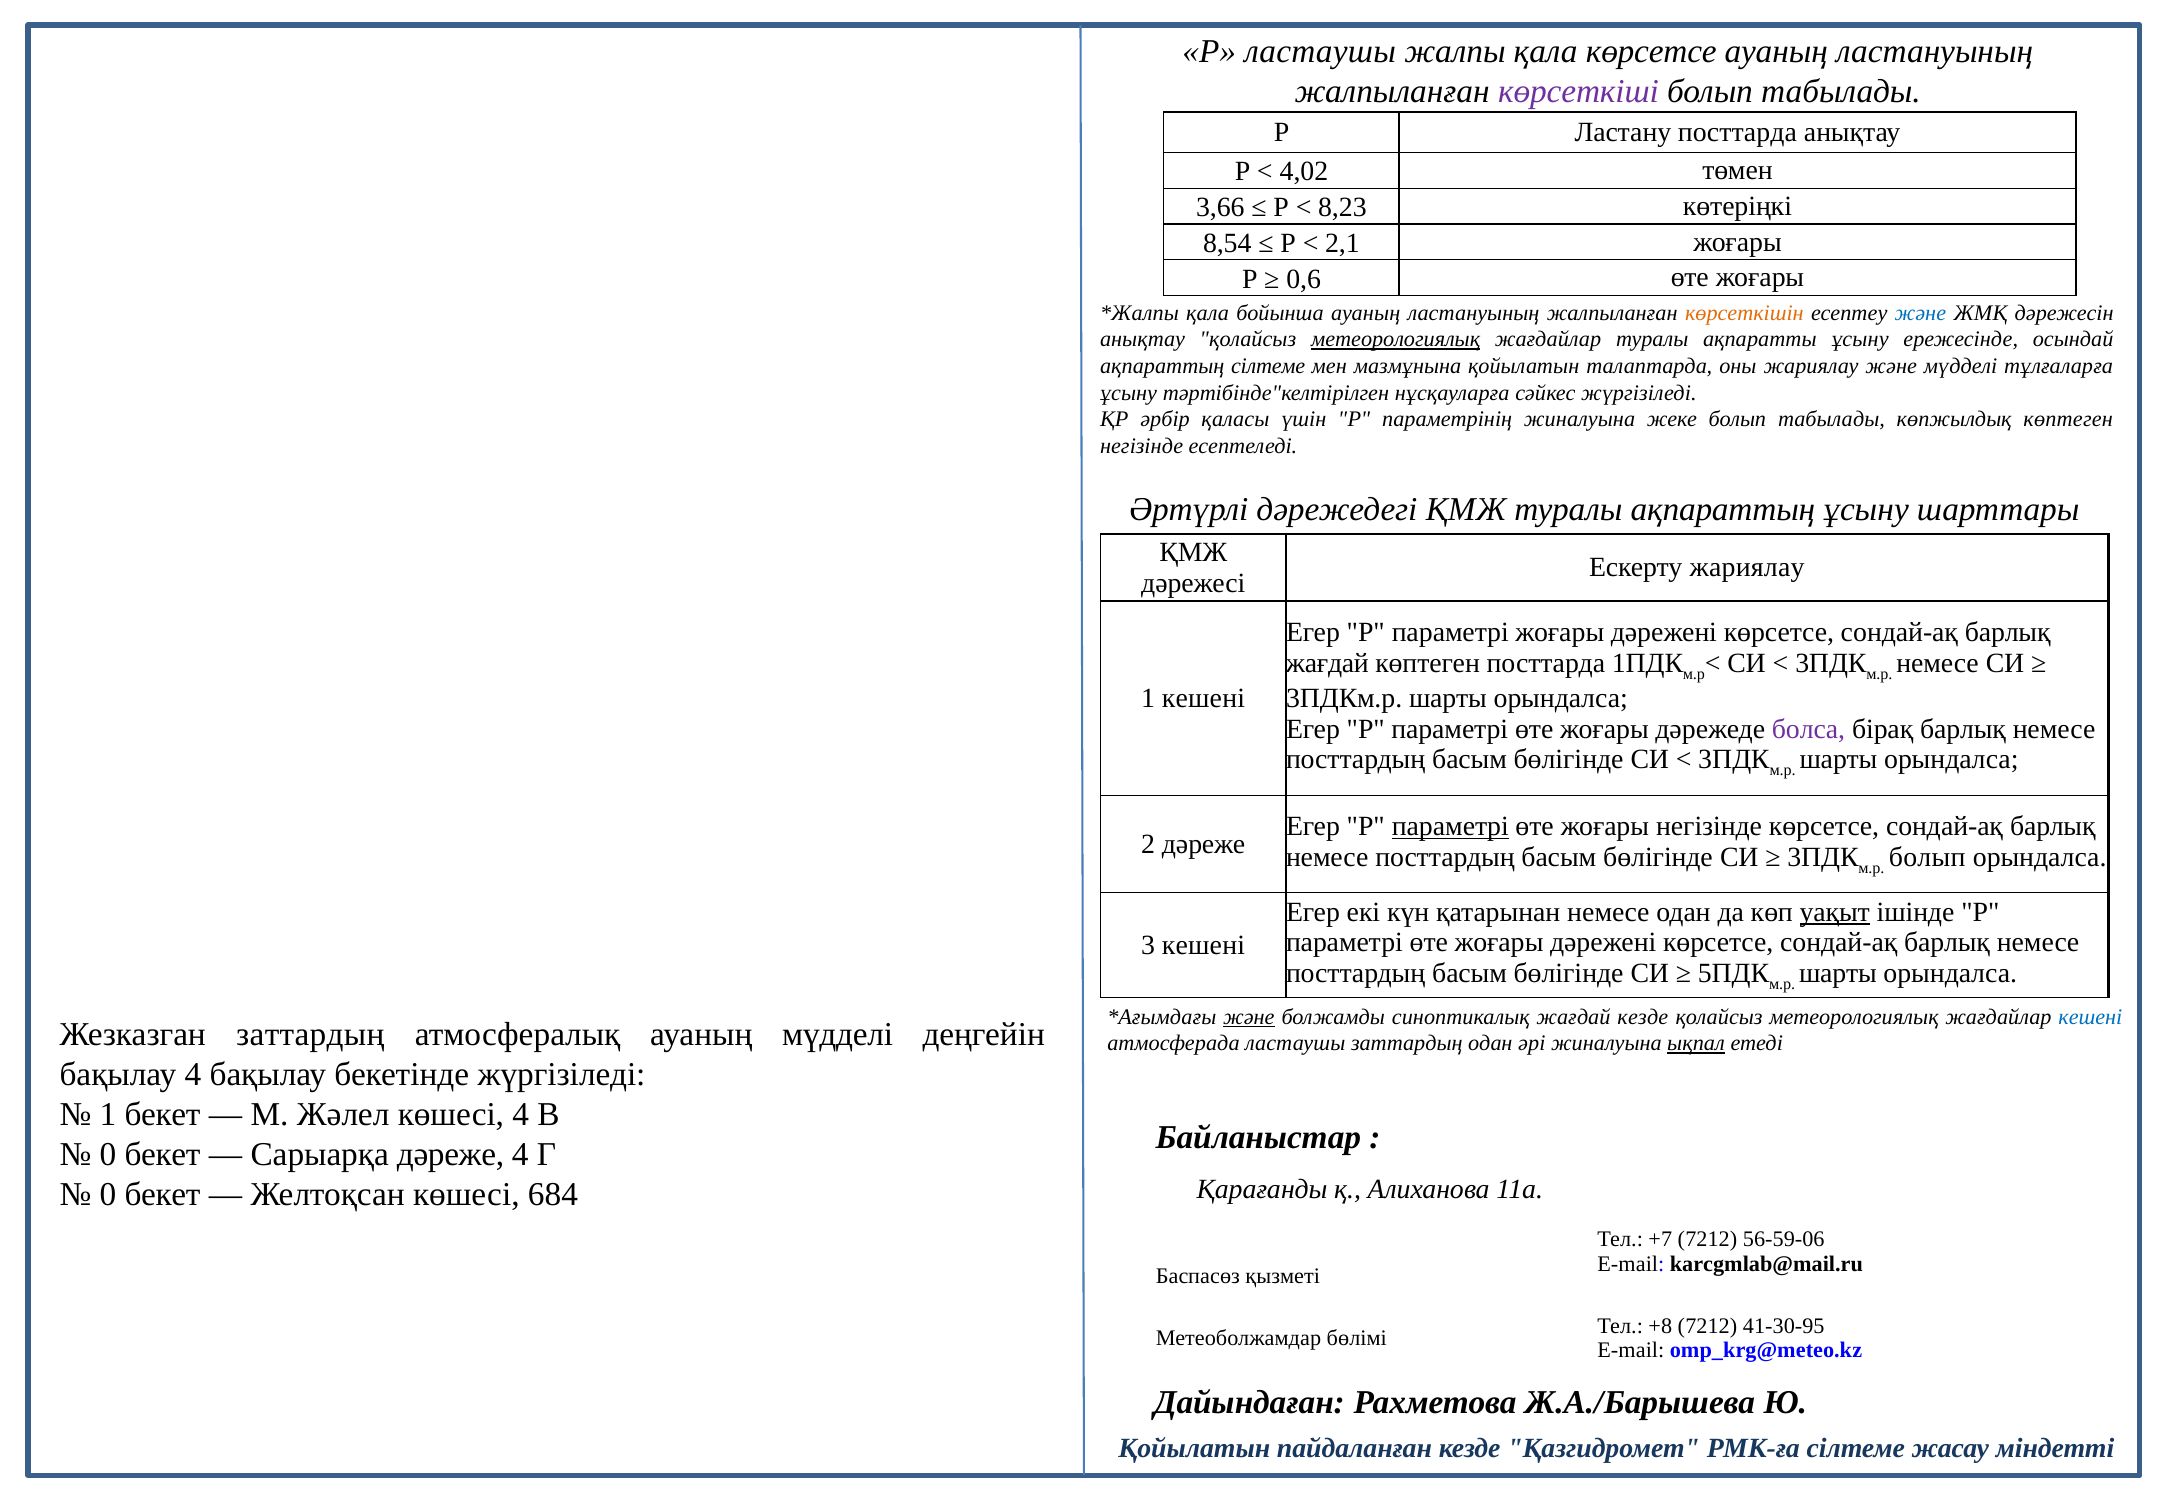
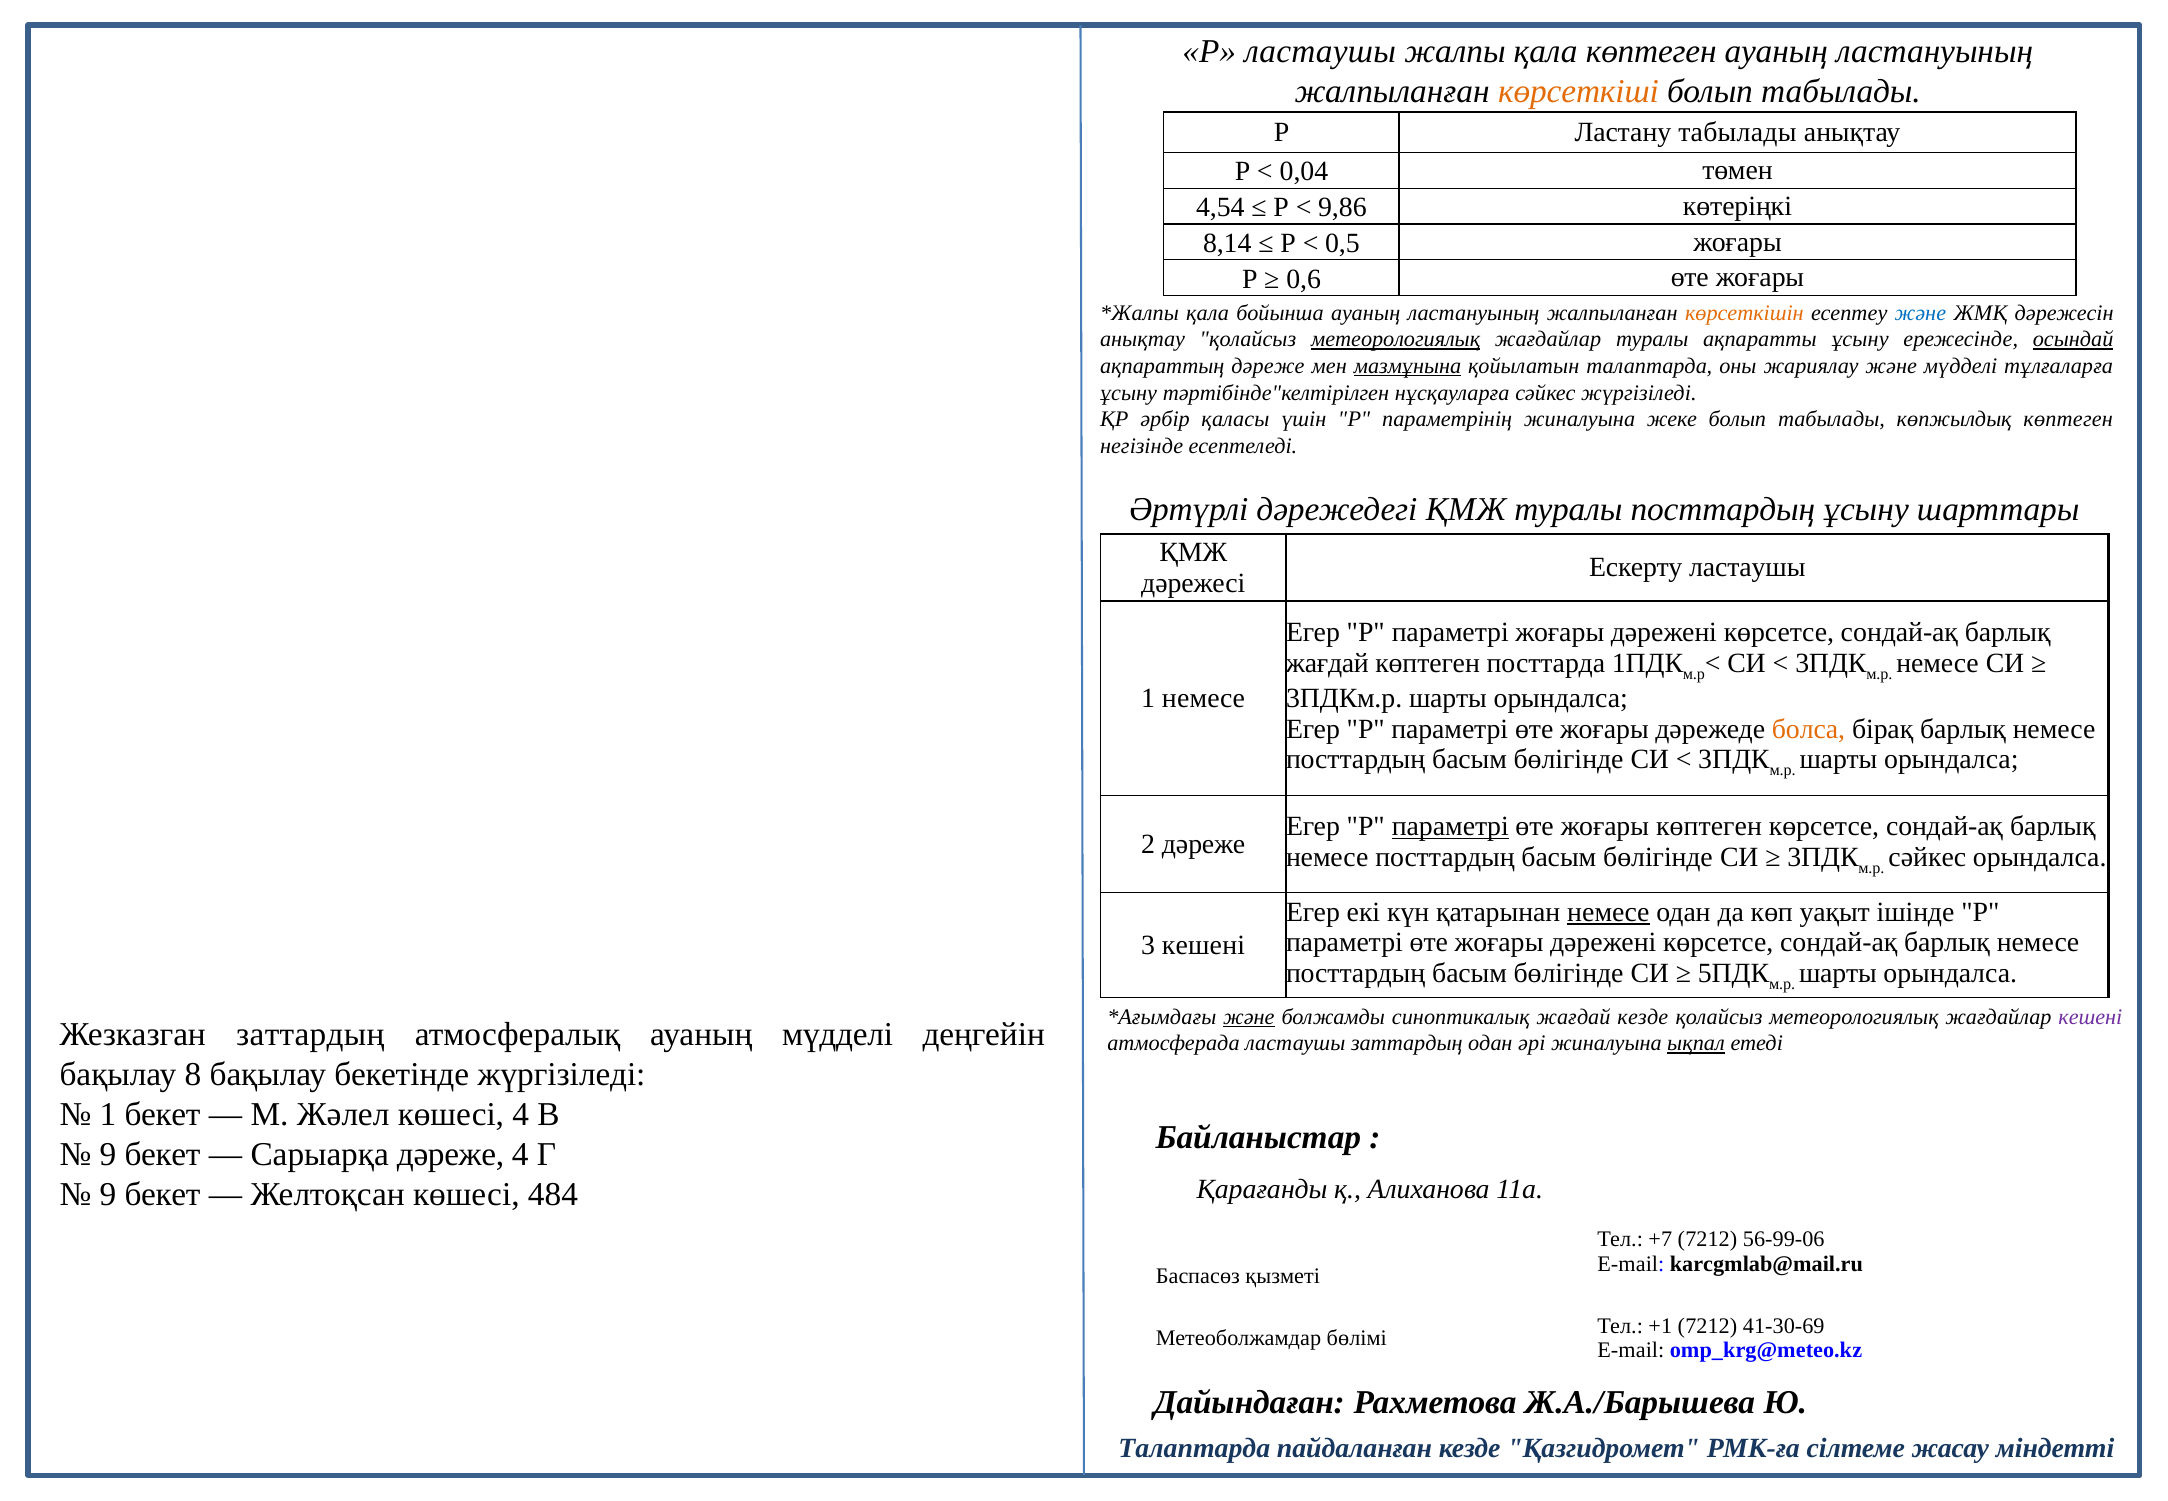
қала көрсетсе: көрсетсе -> көптеген (1651, 51)
көрсеткіші colour: purple -> orange (1578, 91)
Ластану посттарда: посттарда -> табылады (1737, 132)
4,02: 4,02 -> 0,04 (1304, 172)
3,66: 3,66 -> 4,54 (1220, 207)
8,23: 8,23 -> 9,86 (1342, 207)
8,54: 8,54 -> 8,14 (1227, 243)
2,1: 2,1 -> 0,5 (1342, 243)
осындай underline: none -> present (2073, 339)
ақпараттың сілтеме: сілтеме -> дәреже (1268, 366)
мазмұнына underline: none -> present (1408, 366)
туралы ақпараттың: ақпараттың -> посттардың (1723, 509)
Ескерту жариялау: жариялау -> ластаушы (1747, 568)
1 кешені: кешені -> немесе (1203, 698)
болса colour: purple -> orange (1808, 729)
жоғары негізінде: негізінде -> көптеген (1709, 826)
болып: болып -> сәйкес (1927, 857)
немесе underline: none -> present (1608, 912)
уақыт underline: present -> none (1835, 912)
кешені colour: blue -> purple (2090, 1017)
бақылау 4: 4 -> 8 (193, 1075)
0: 0 -> 9 (108, 1155)
0: 0 -> 9 (108, 1195)
684: 684 -> 484 (553, 1195)
56-59-06: 56-59-06 -> 56-99-06 (1784, 1239)
+8: +8 -> +1 (1660, 1326)
41-30-95: 41-30-95 -> 41-30-69 (1784, 1326)
Қойылатын: Қойылатын -> Талаптарда (1194, 1448)
